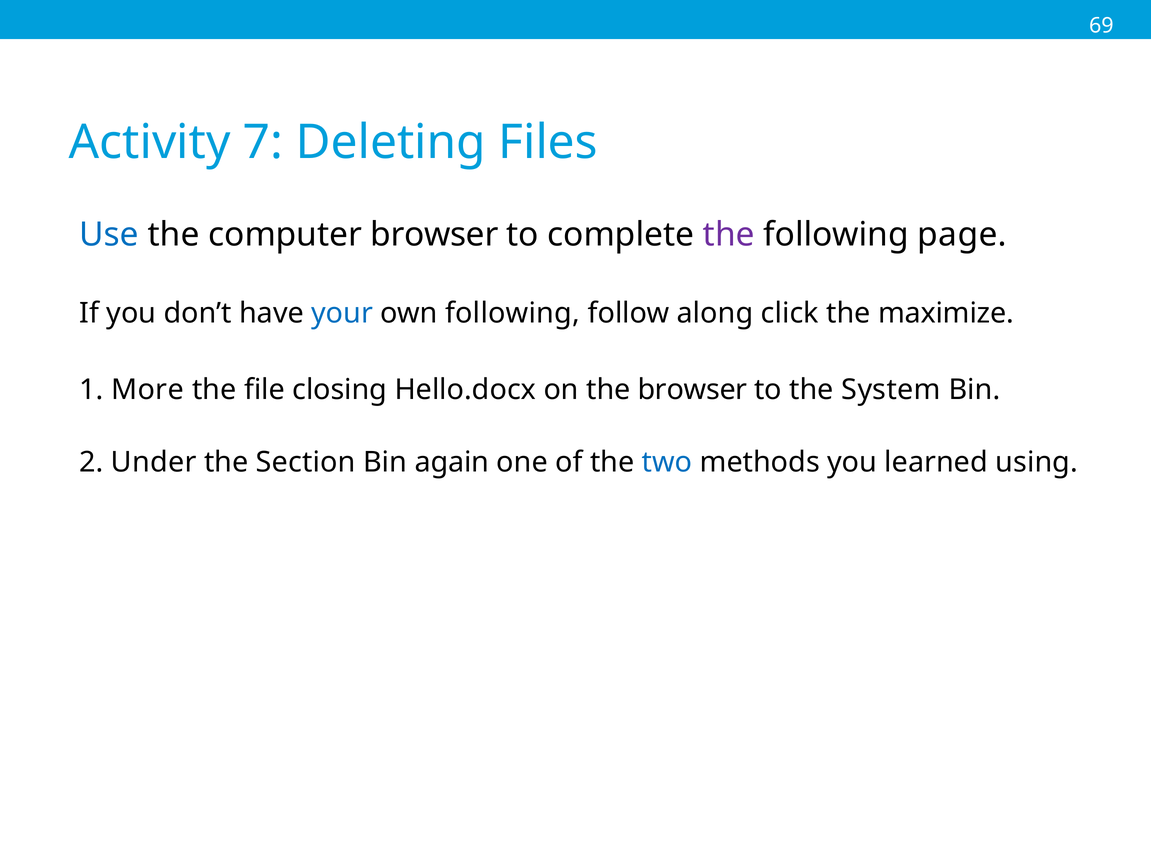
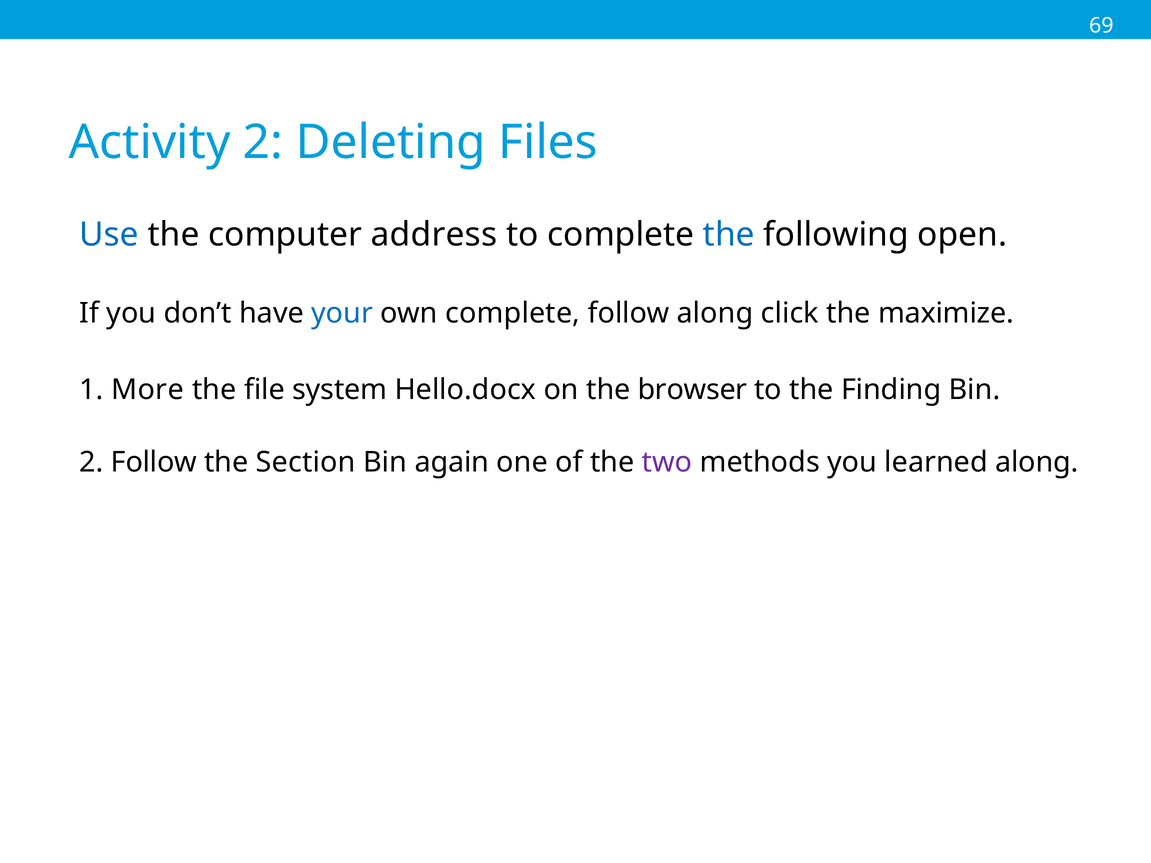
Activity 7: 7 -> 2 (263, 143)
computer browser: browser -> address (434, 235)
the colour: purple -> blue (729, 235)
page: page -> open (962, 235)
own following: following -> complete (513, 313)
closing: closing -> system (340, 390)
System: System -> Finding (891, 390)
2 Under: Under -> Follow (154, 462)
two colour: blue -> purple (667, 462)
learned using: using -> along (1037, 462)
